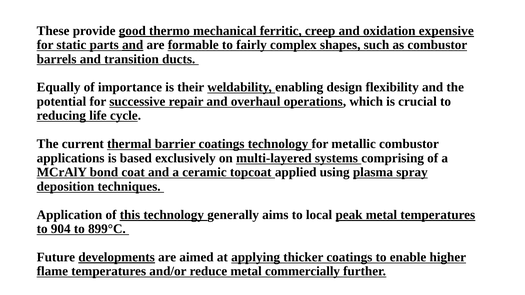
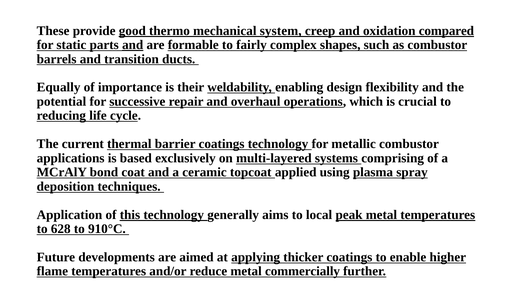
ferritic: ferritic -> system (281, 31)
expensive: expensive -> compared (446, 31)
904: 904 -> 628 (61, 229)
899°C: 899°C -> 910°C (107, 229)
developments underline: present -> none (117, 257)
